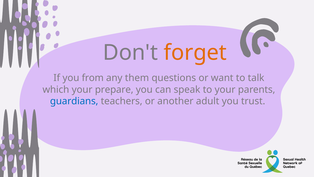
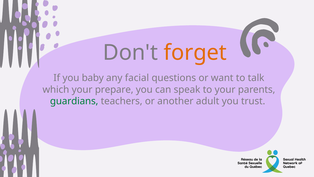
from: from -> baby (93, 78)
them: them -> facial (137, 78)
guardians colour: blue -> green (74, 101)
